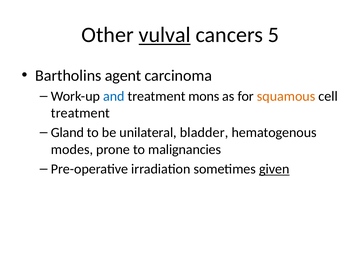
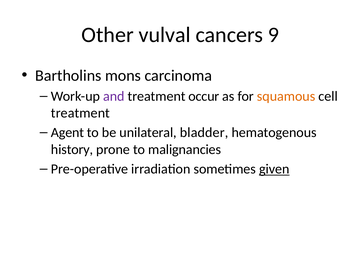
vulval underline: present -> none (165, 35)
5: 5 -> 9 (274, 35)
agent: agent -> mons (123, 76)
and colour: blue -> purple (114, 96)
mons: mons -> occur (204, 96)
Gland: Gland -> Agent (67, 133)
modes: modes -> history (72, 150)
